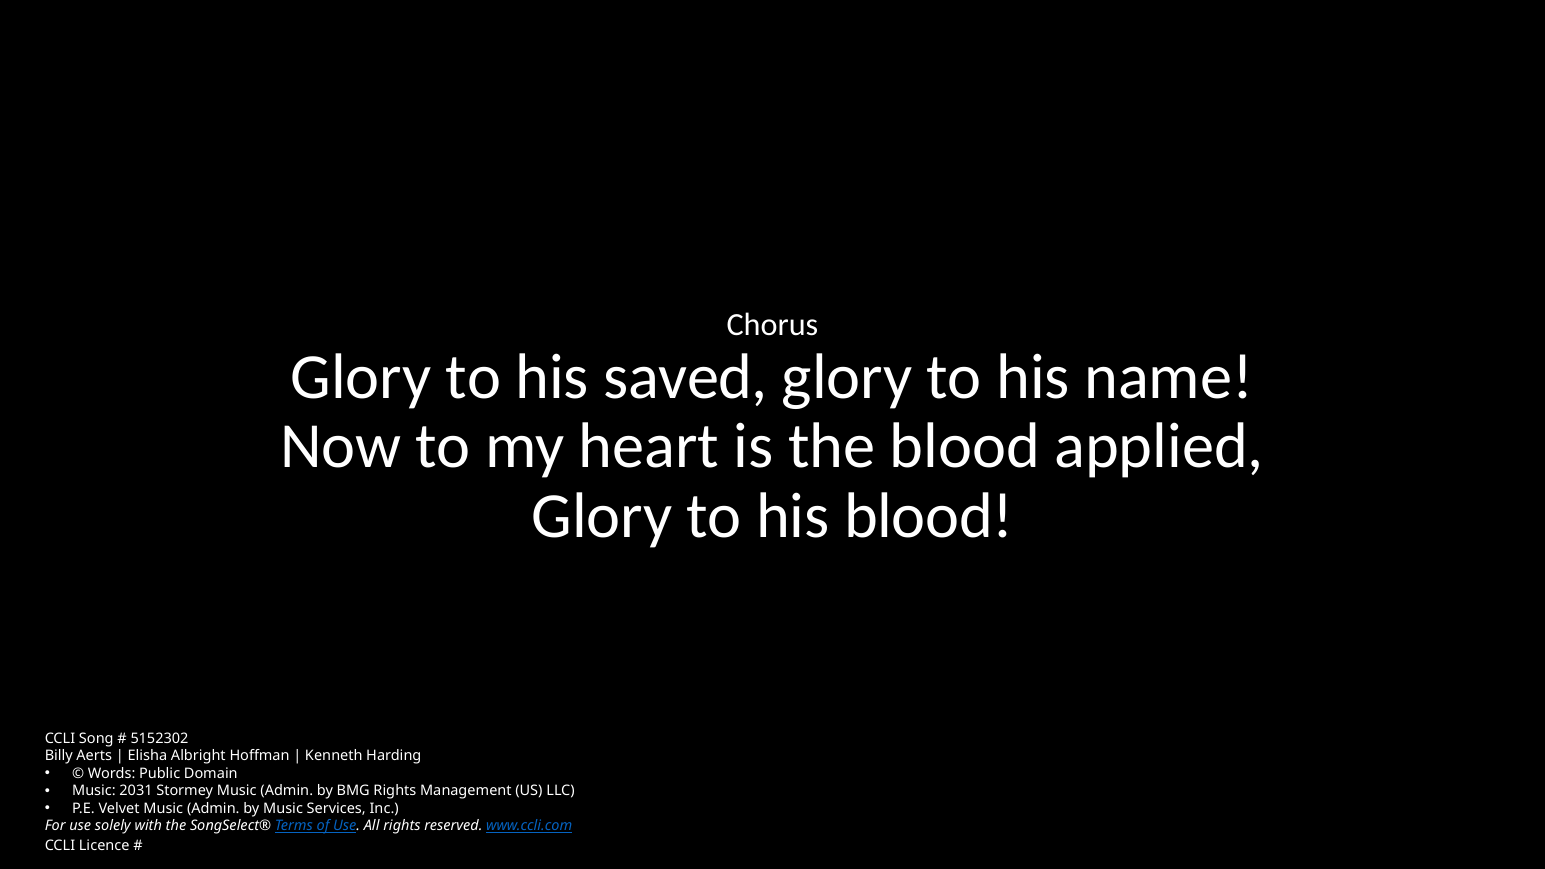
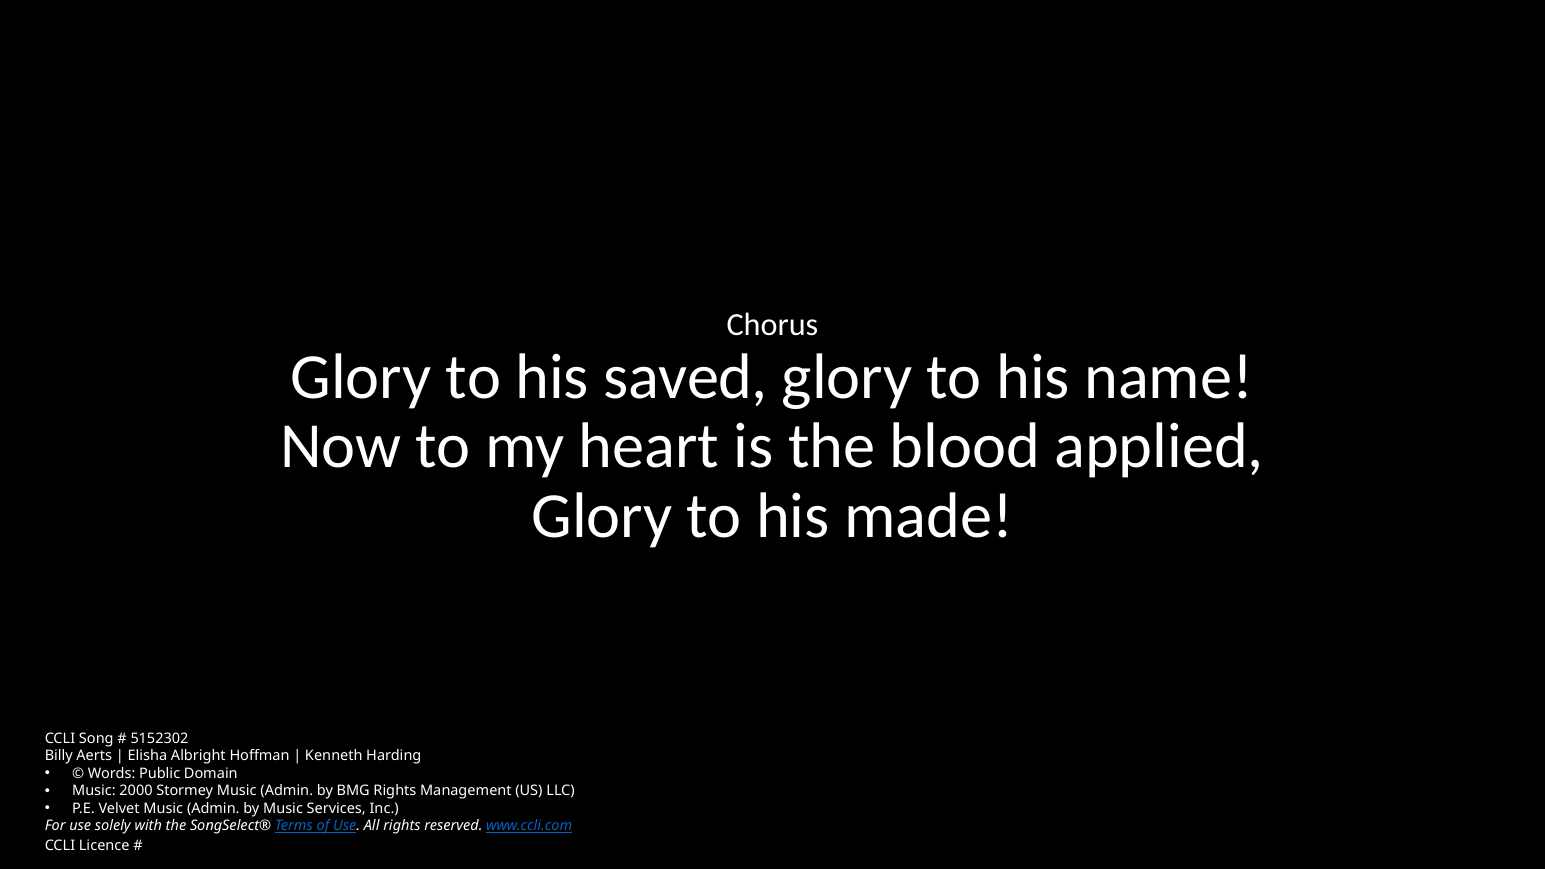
his blood: blood -> made (929, 516)
2031: 2031 -> 2000 (136, 791)
